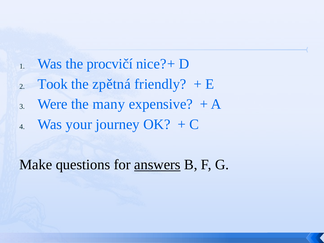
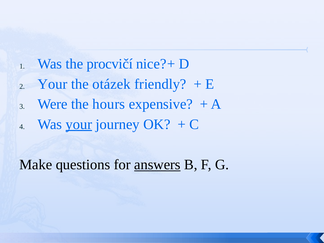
Took: Took -> Your (53, 84)
zpětná: zpětná -> otázek (112, 84)
many: many -> hours (109, 104)
your underline: none -> present (79, 124)
